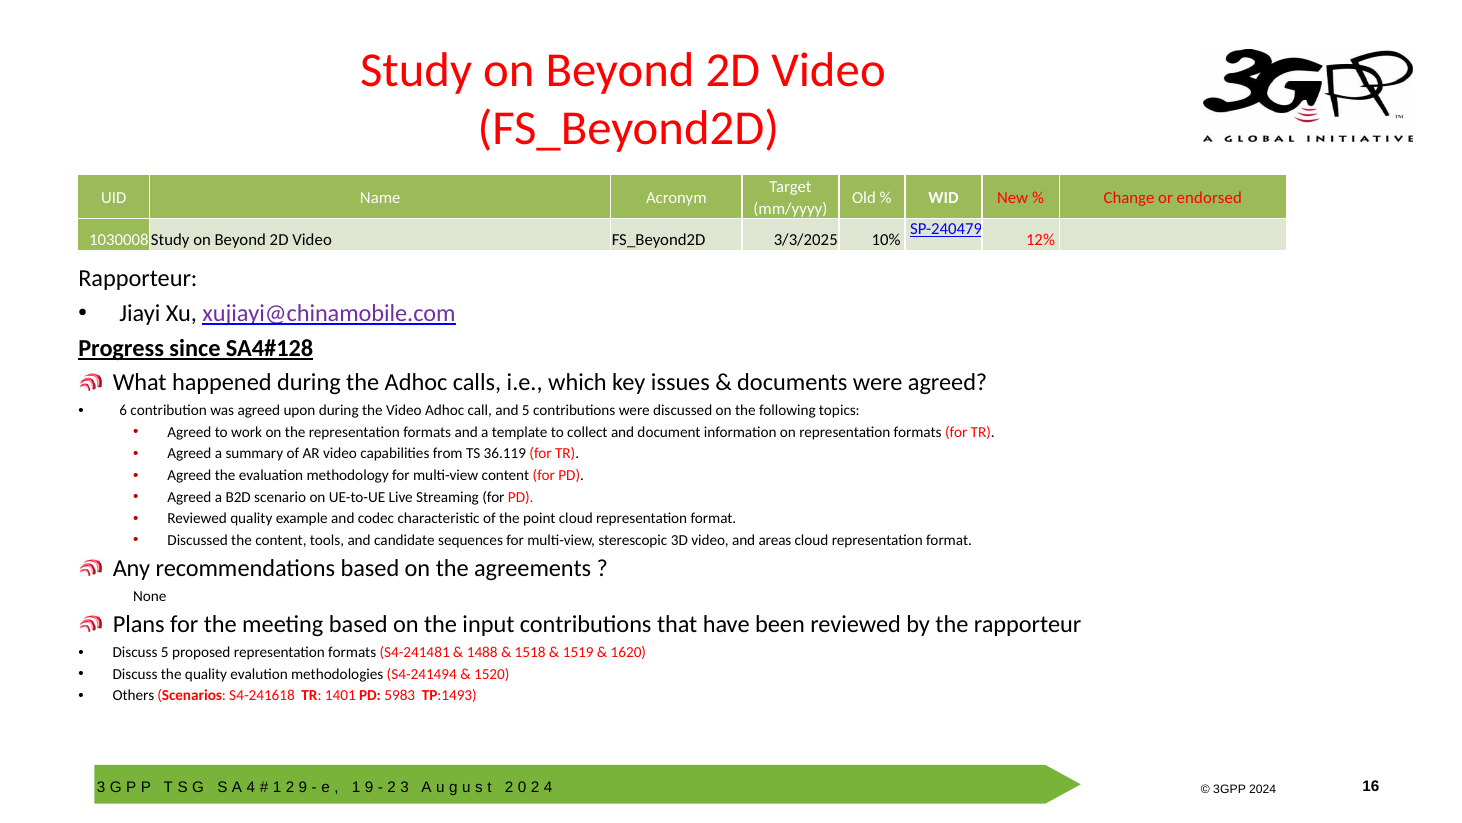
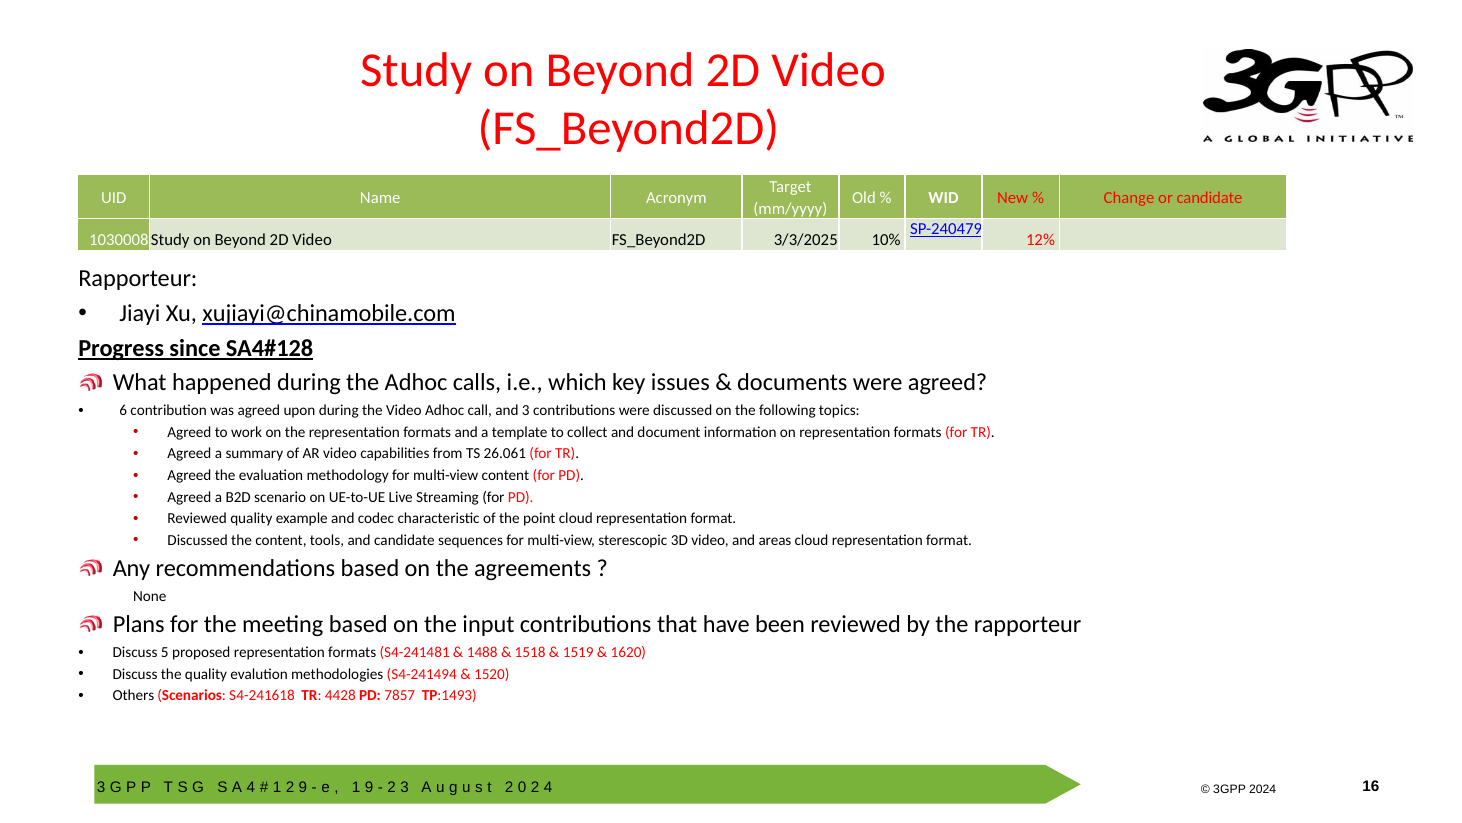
or endorsed: endorsed -> candidate (1209, 197)
xujiayi@chinamobile.com colour: purple -> black (329, 313)
and 5: 5 -> 3 (526, 410)
36.119: 36.119 -> 26.061 (505, 454)
1401: 1401 -> 4428 (340, 695)
5983: 5983 -> 7857 (400, 695)
